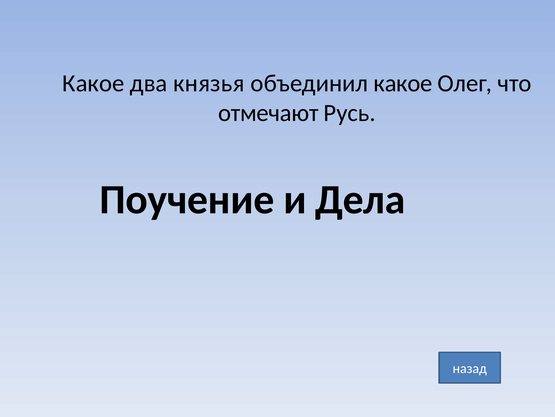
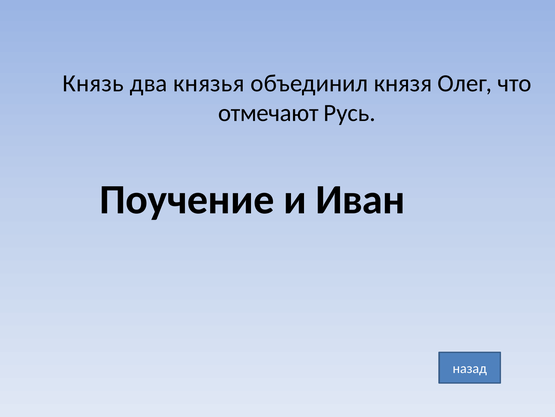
Какое: Какое -> Князь (93, 83)
объединил какое: какое -> князя (403, 83)
Дела: Дела -> Иван (360, 199)
